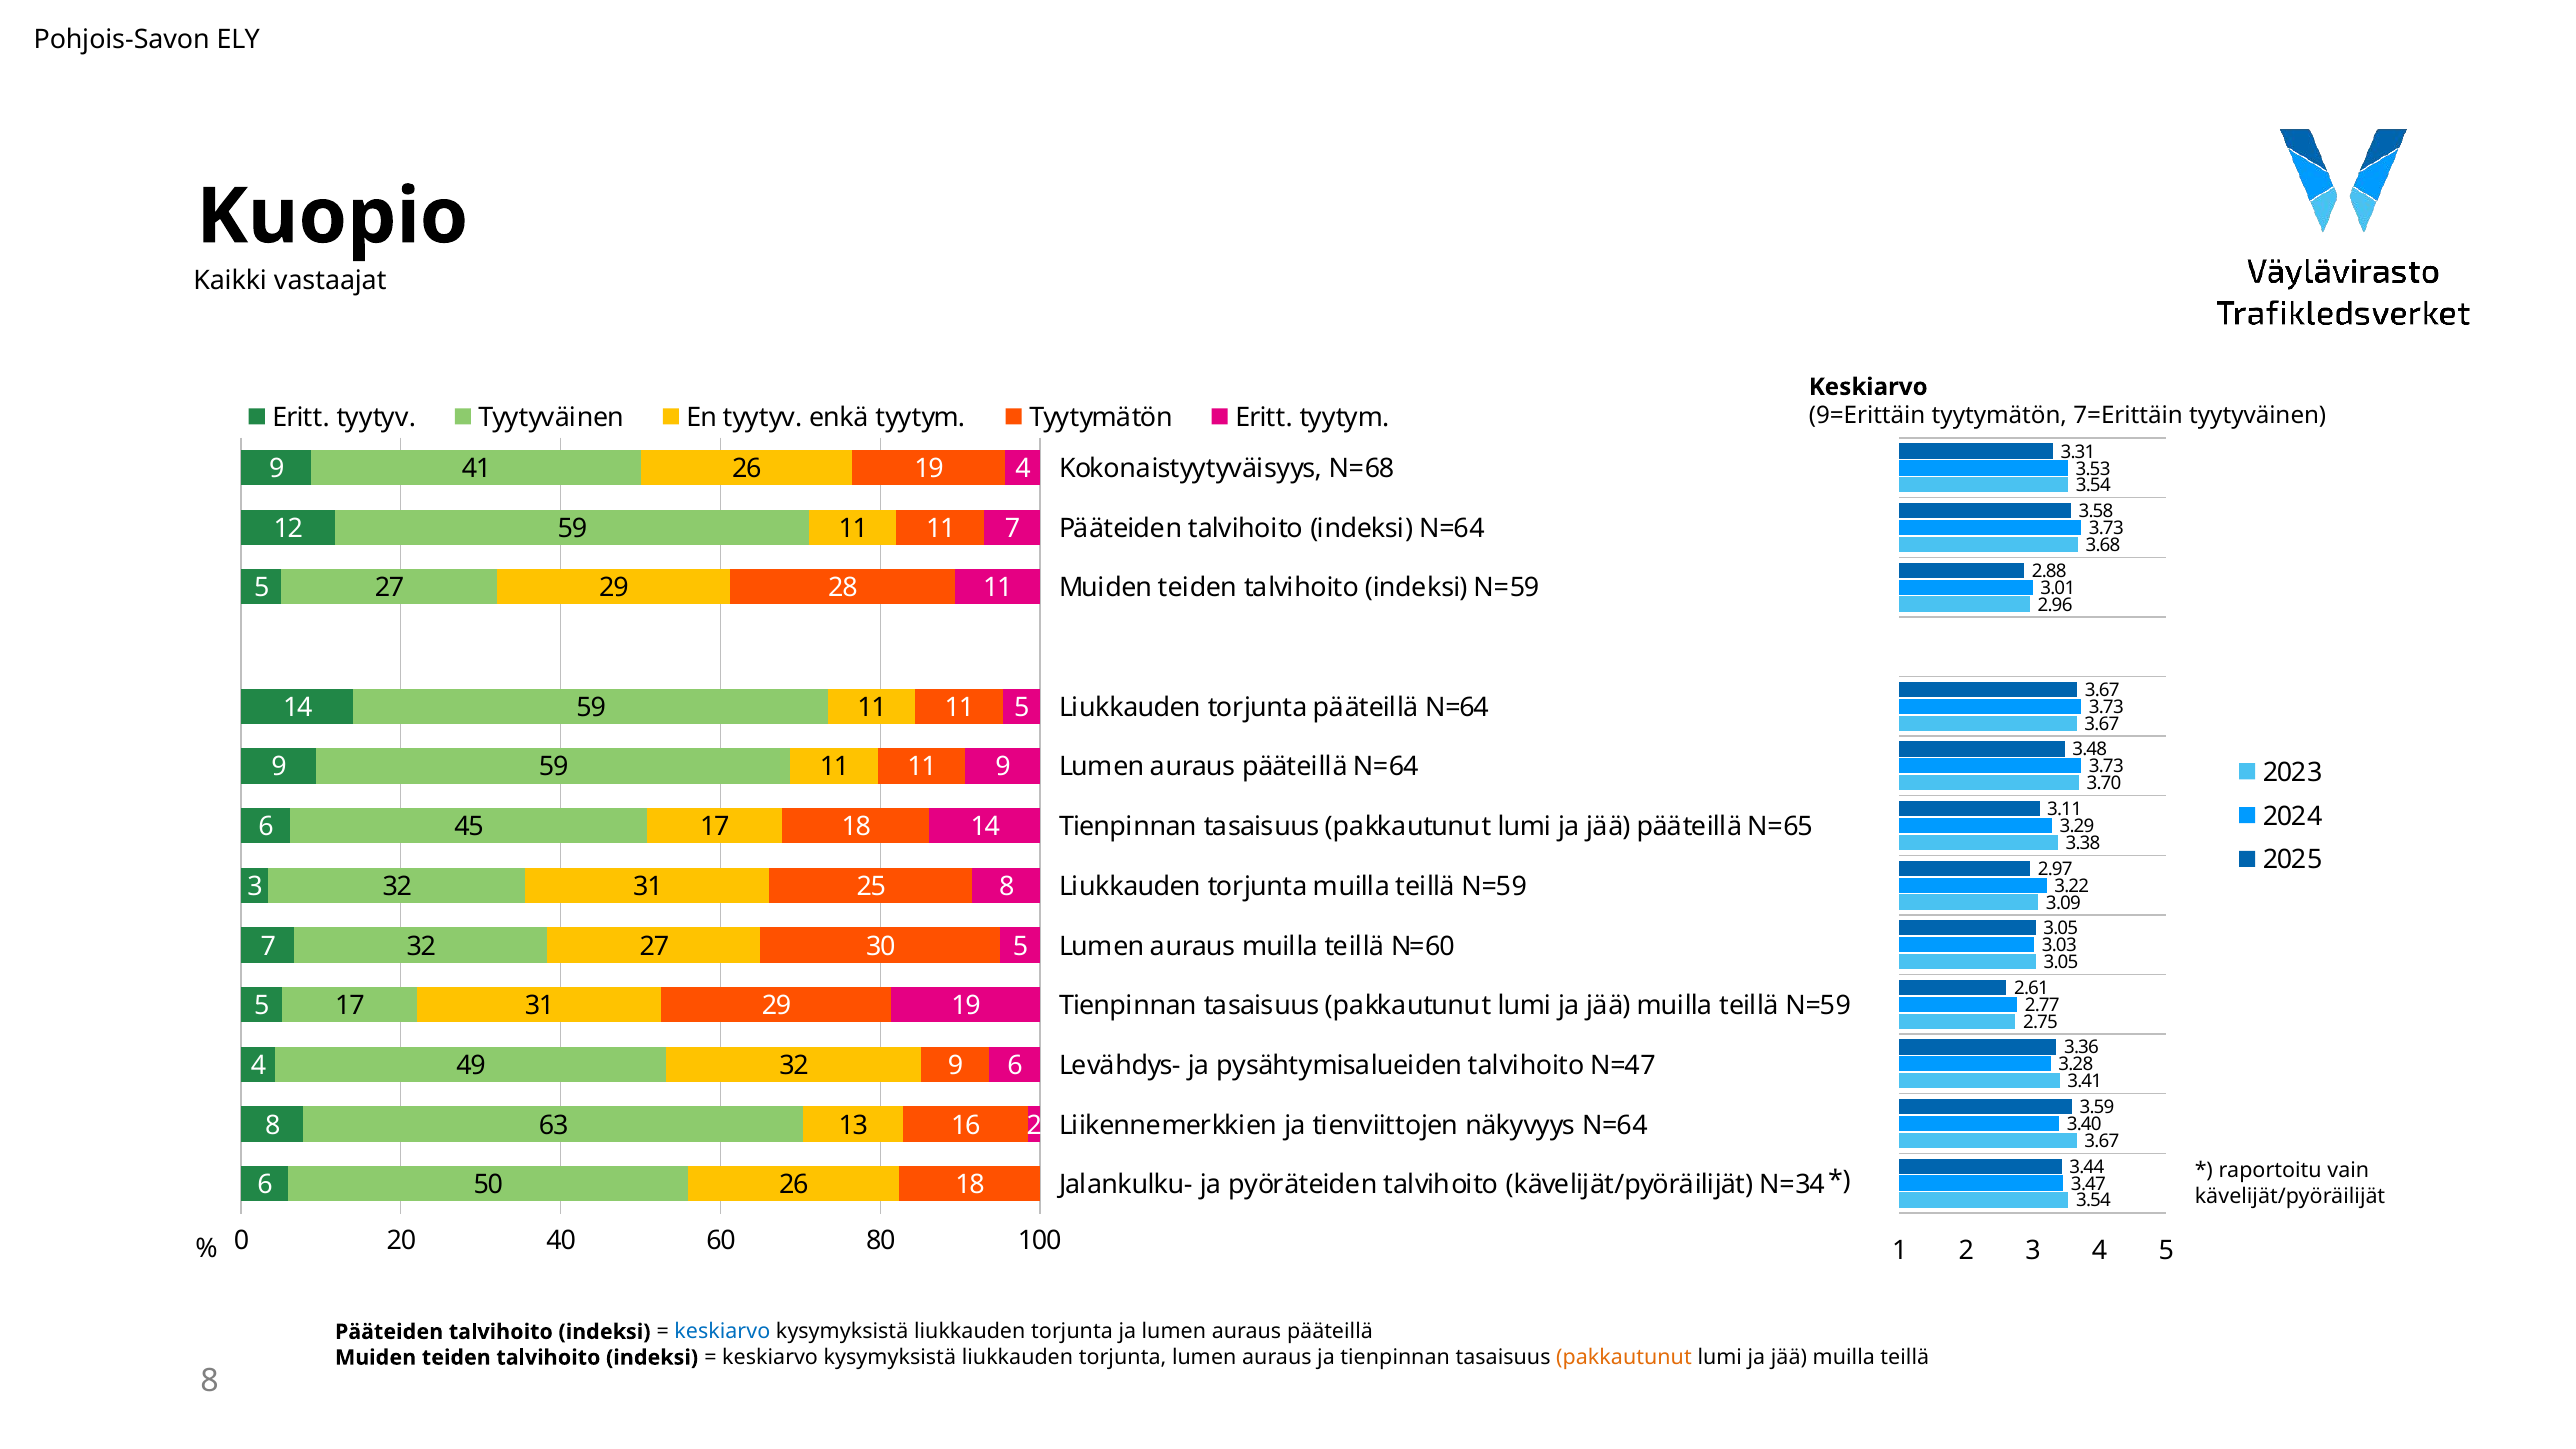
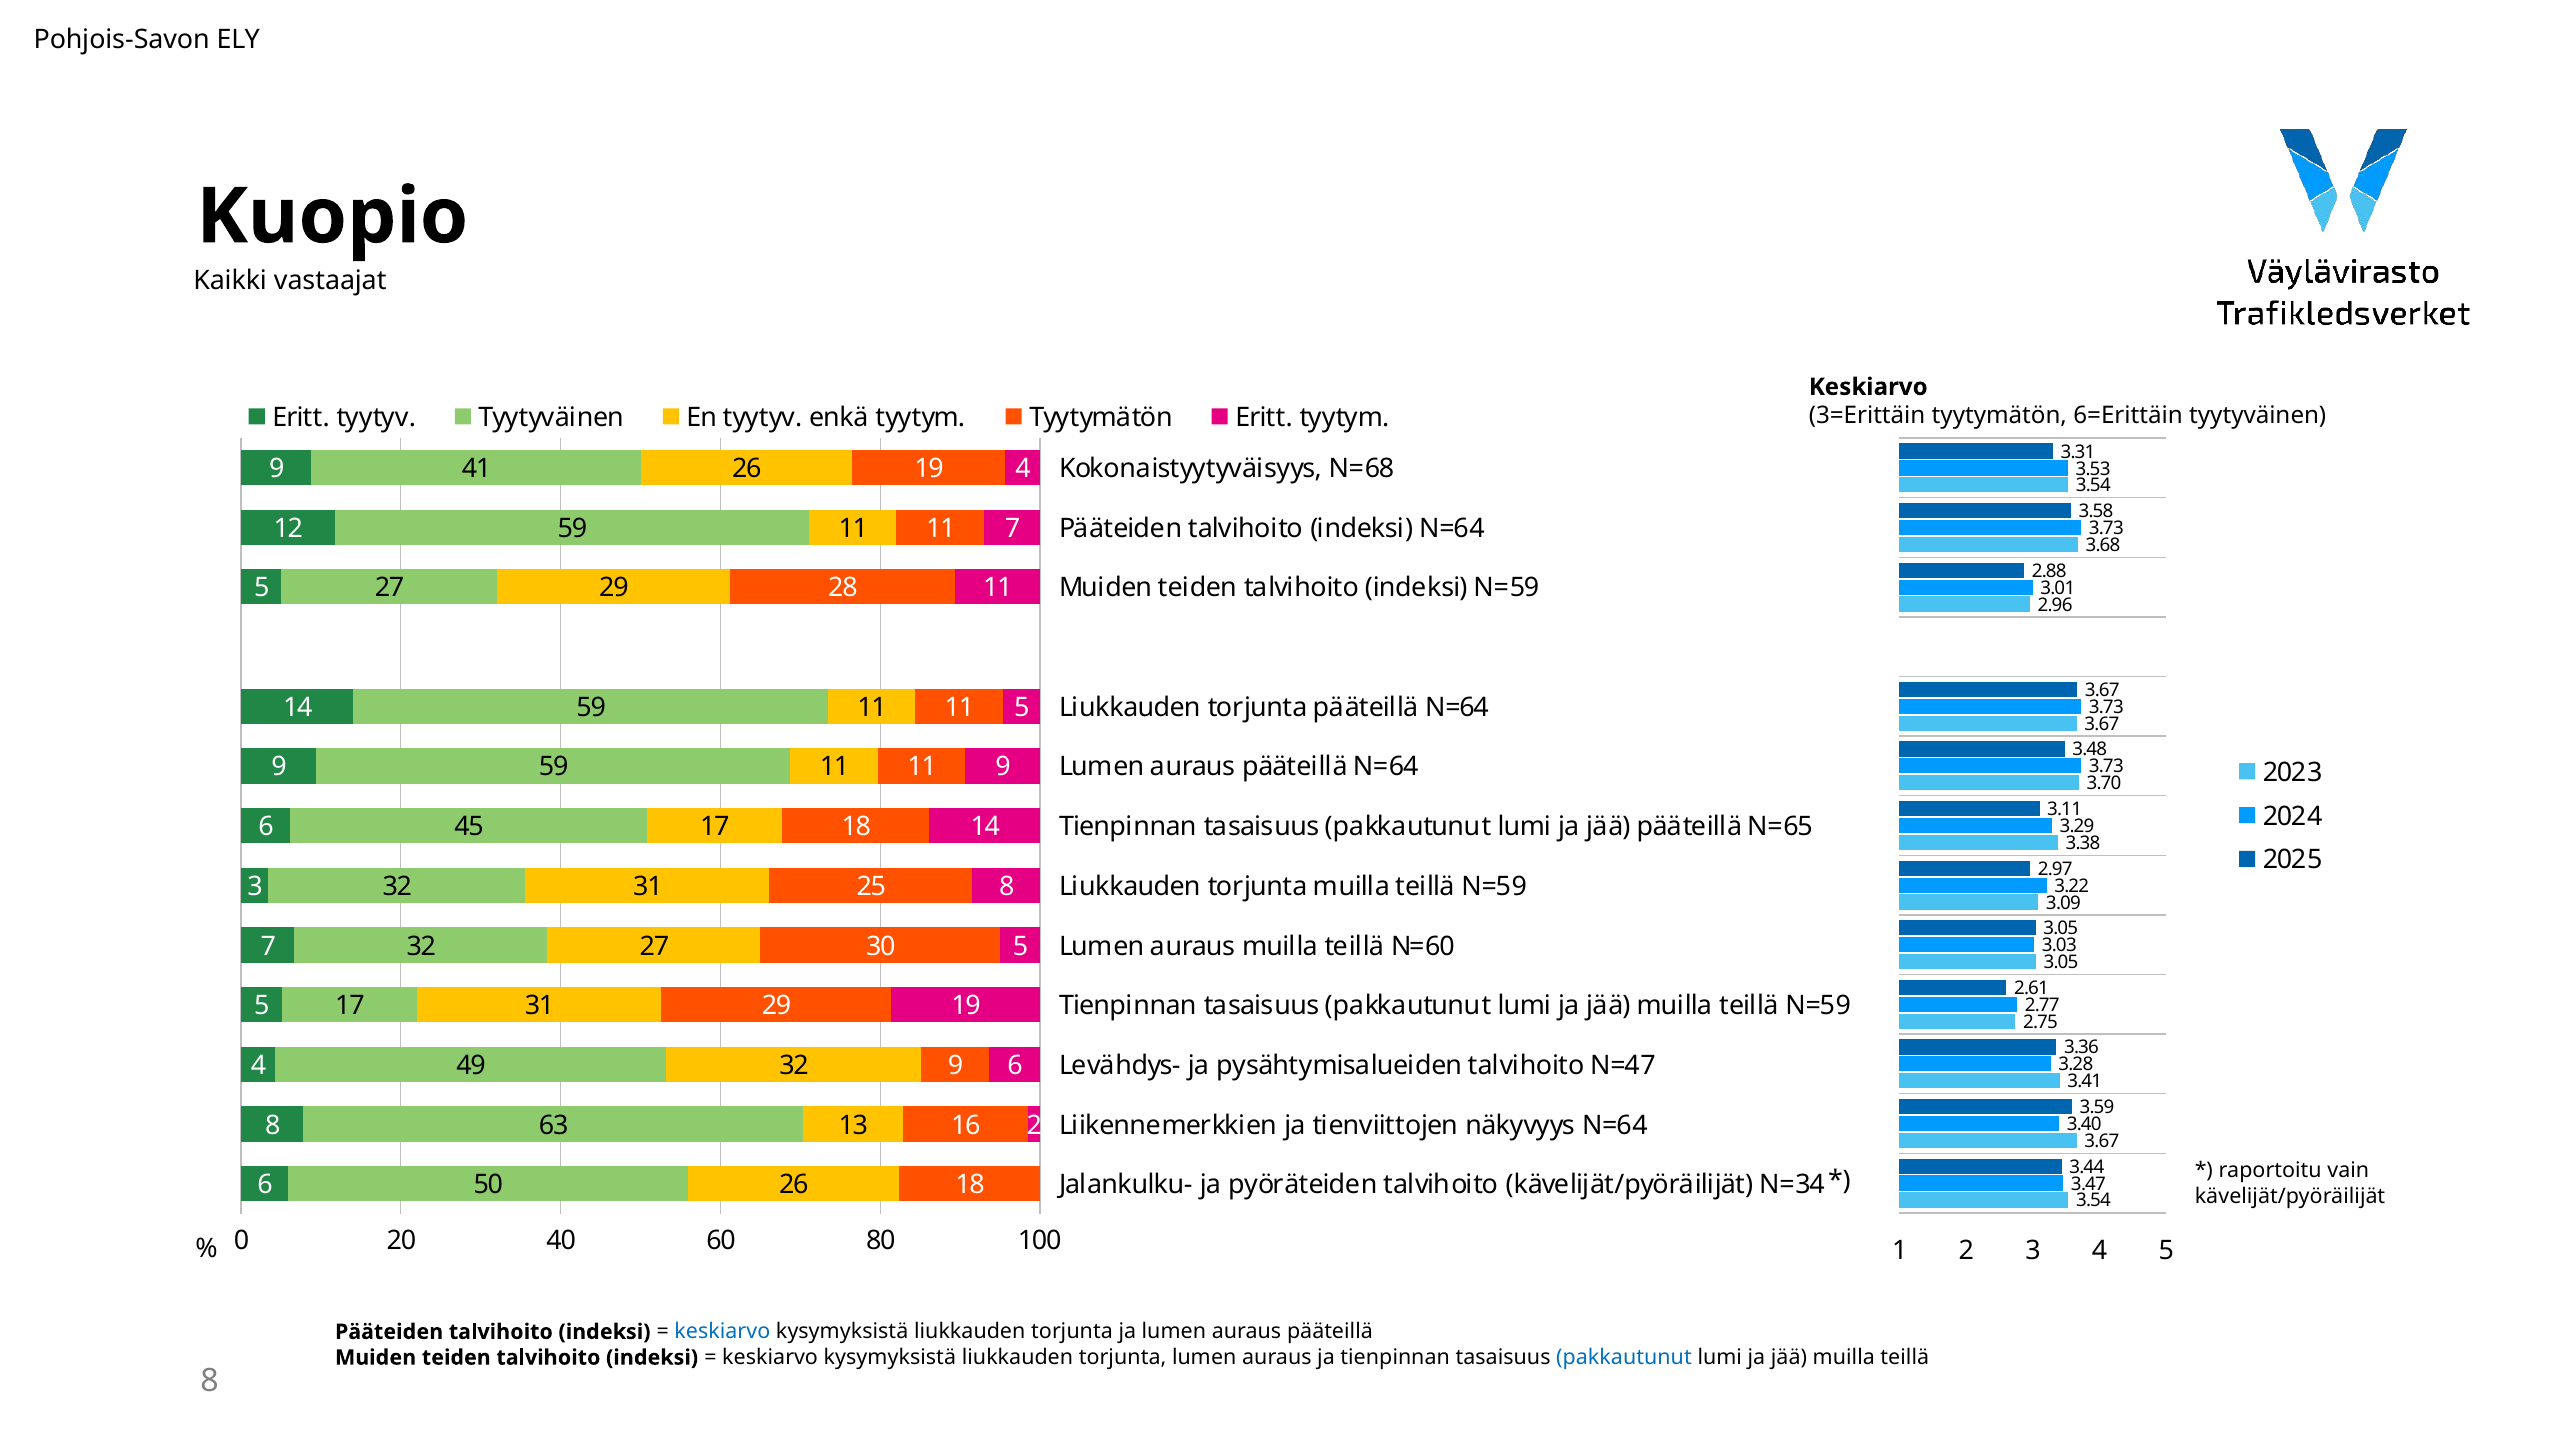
9=Erittäin: 9=Erittäin -> 3=Erittäin (1867, 416)
7=Erittäin: 7=Erittäin -> 6=Erittäin (2128, 416)
pakkautunut colour: orange -> blue (1624, 1358)
